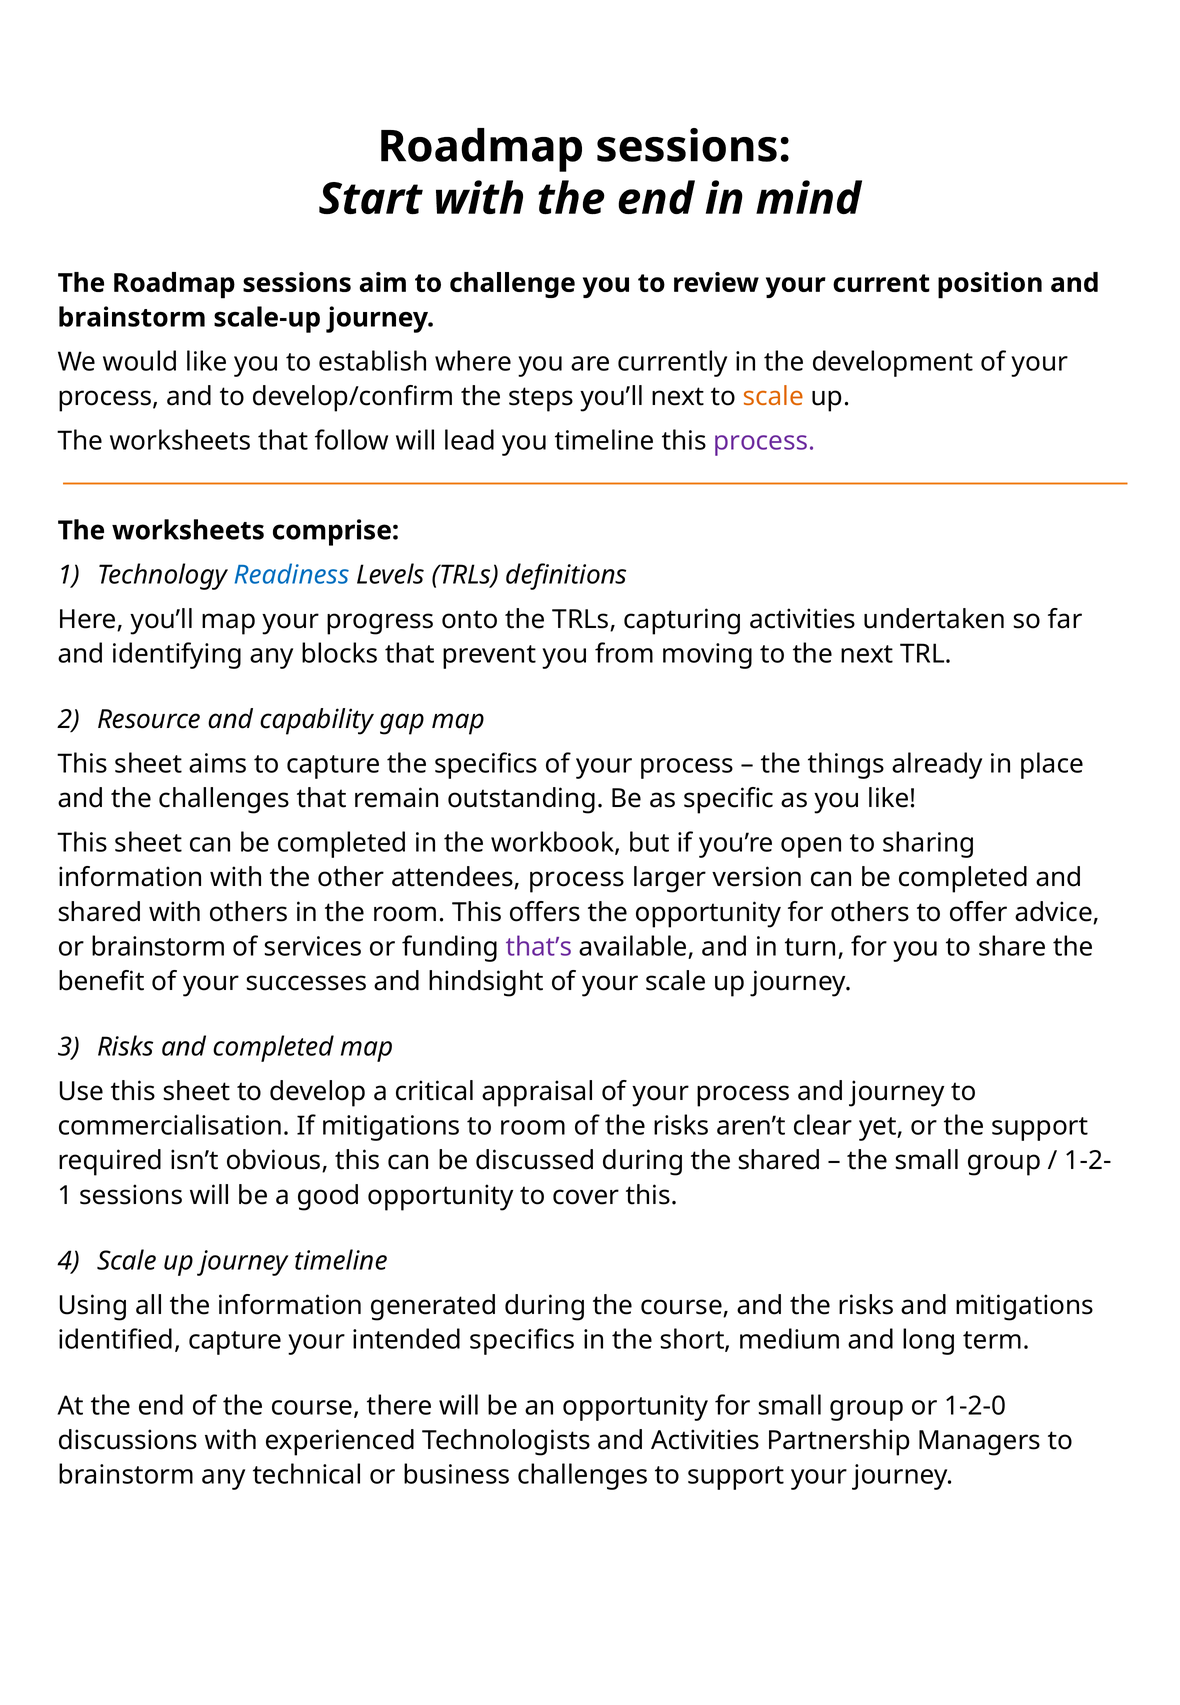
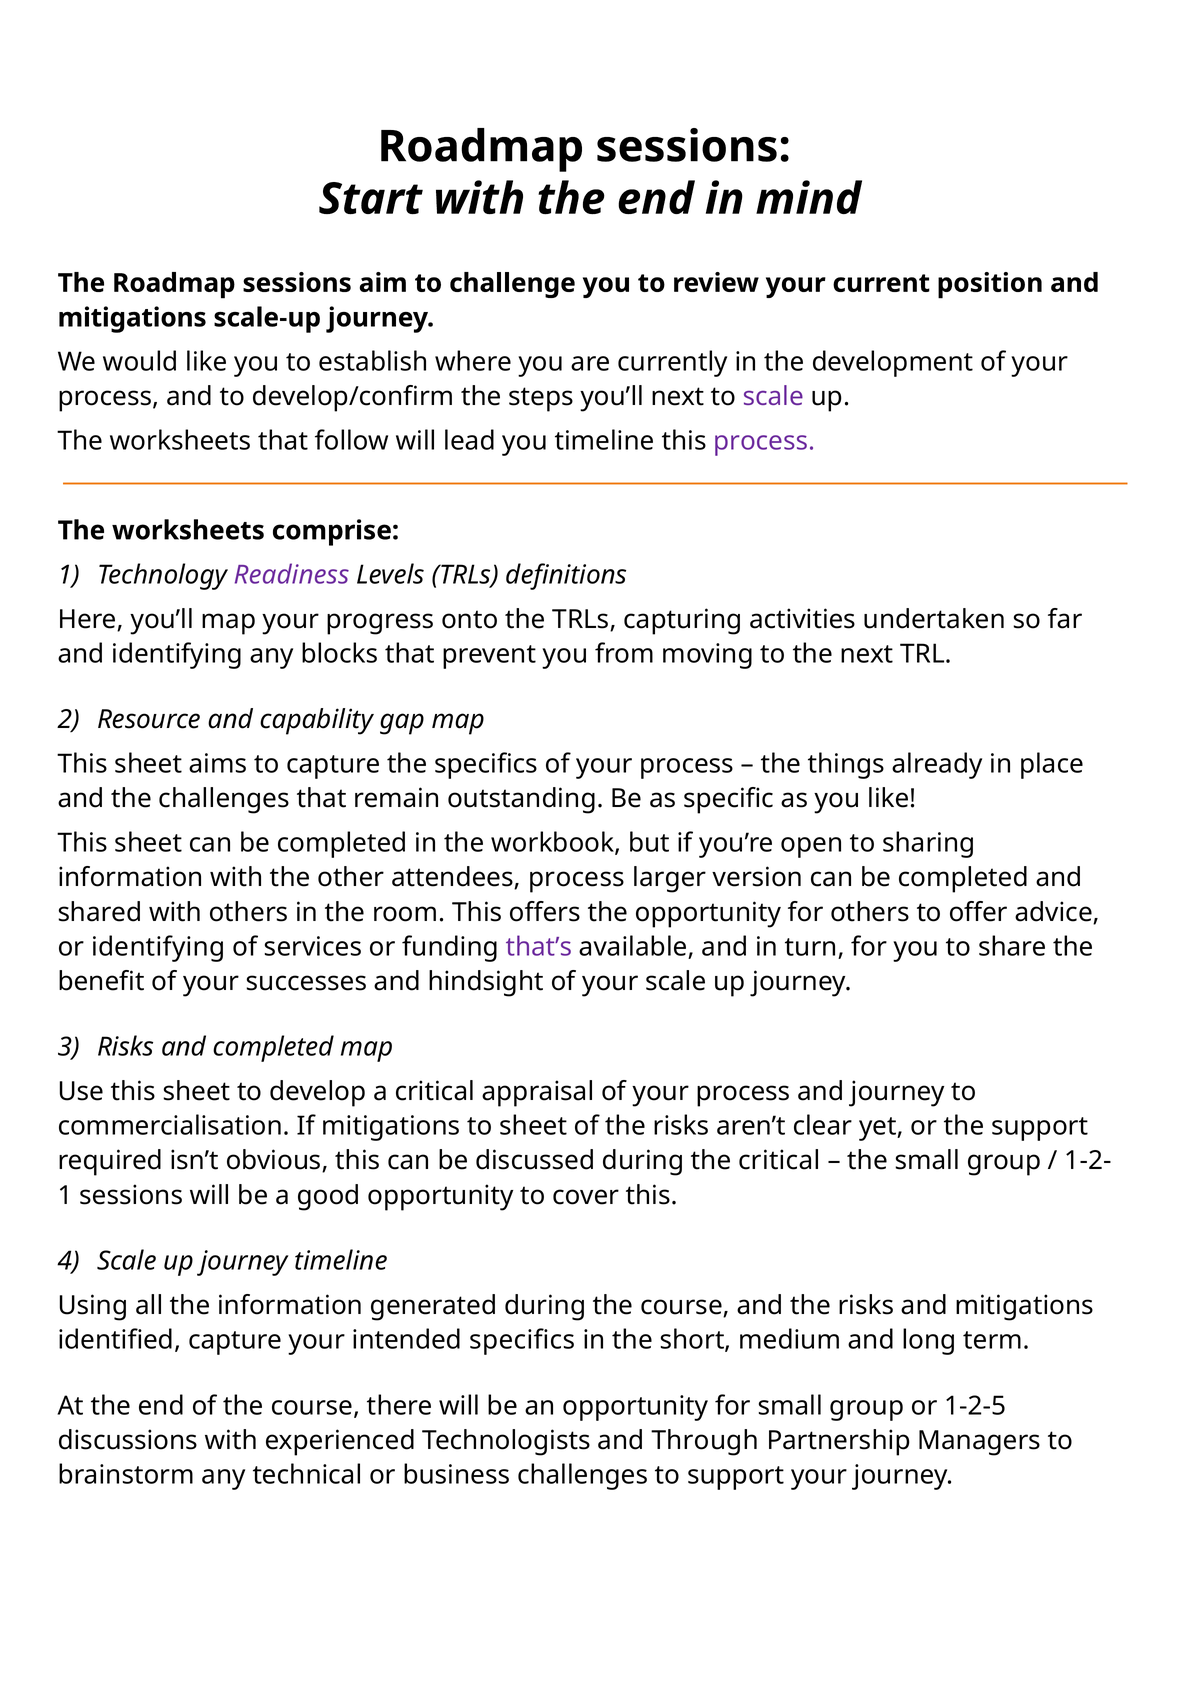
brainstorm: brainstorm -> mitigations (132, 318)
scale colour: orange -> purple (773, 397)
Readiness colour: blue -> purple (292, 575)
or brainstorm: brainstorm -> identifying (158, 947)
to room: room -> sheet (533, 1126)
the shared: shared -> critical (779, 1160)
1-2-0: 1-2-0 -> 1-2-5 (975, 1405)
and Activities: Activities -> Through (705, 1440)
